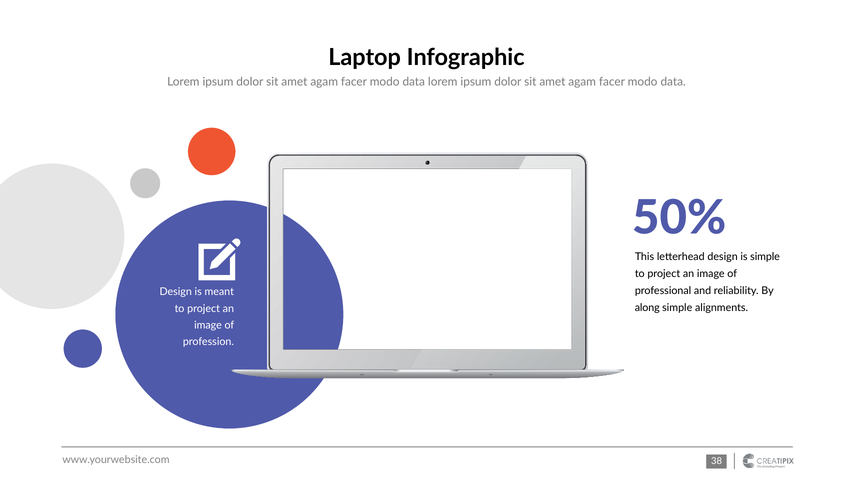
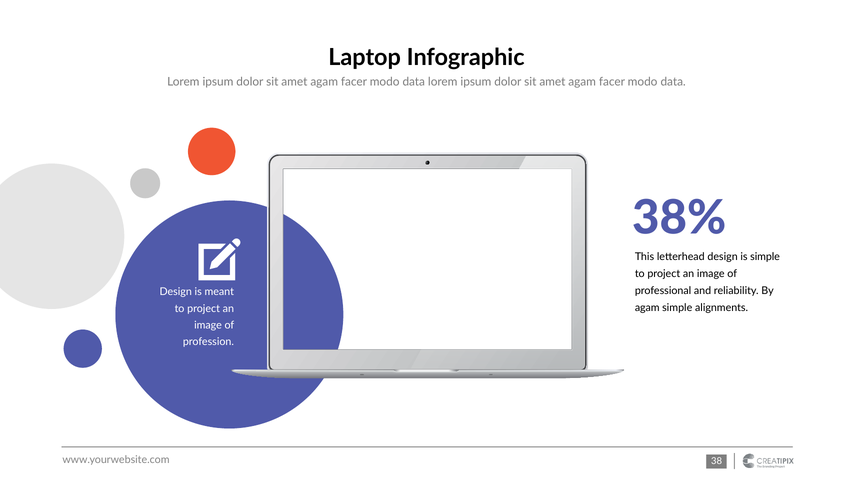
50%: 50% -> 38% (679, 218)
along: along -> agam (647, 308)
